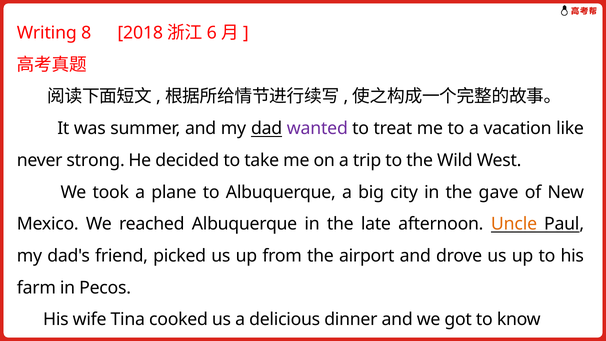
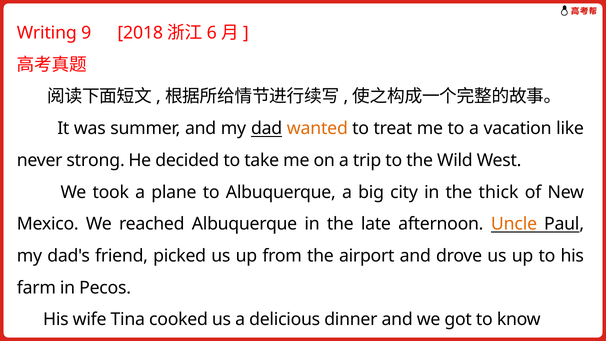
8: 8 -> 9 (86, 33)
wanted colour: purple -> orange (317, 128)
gave: gave -> thick (499, 192)
